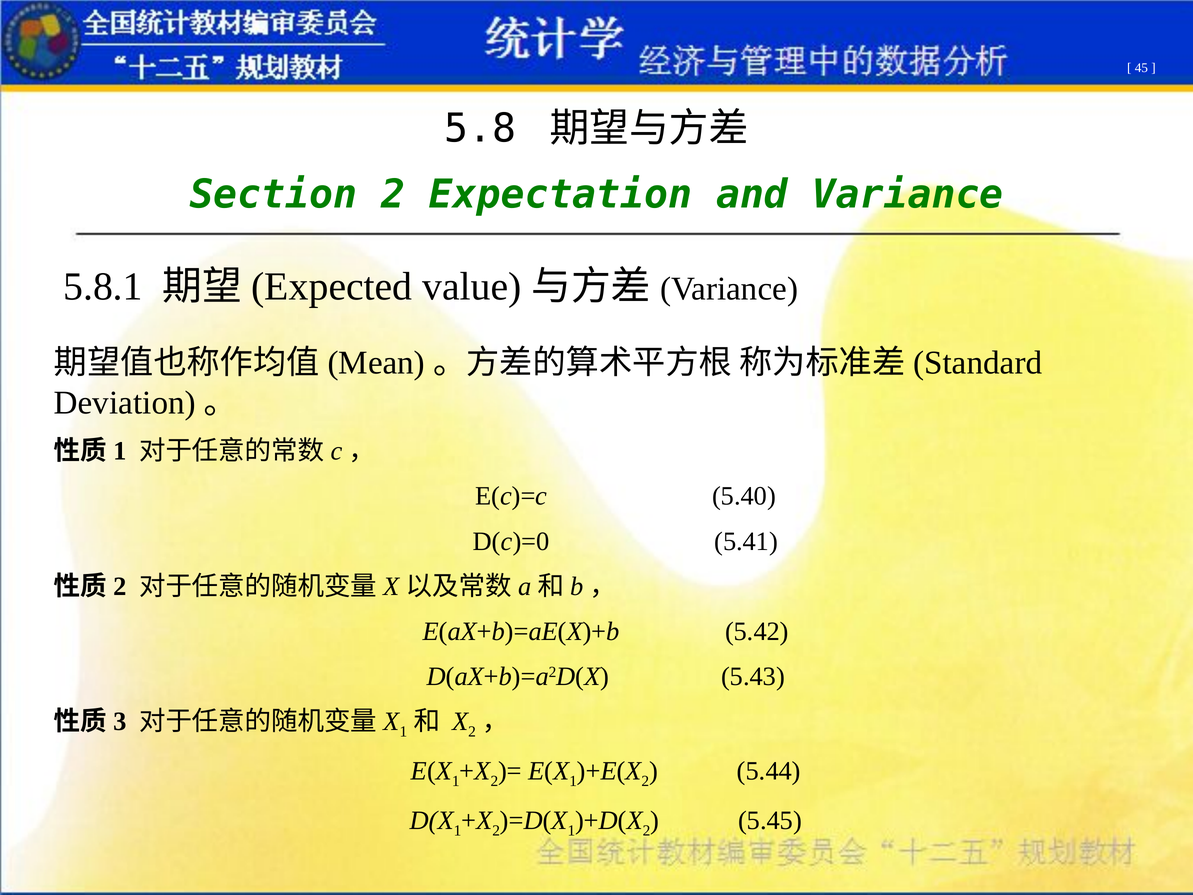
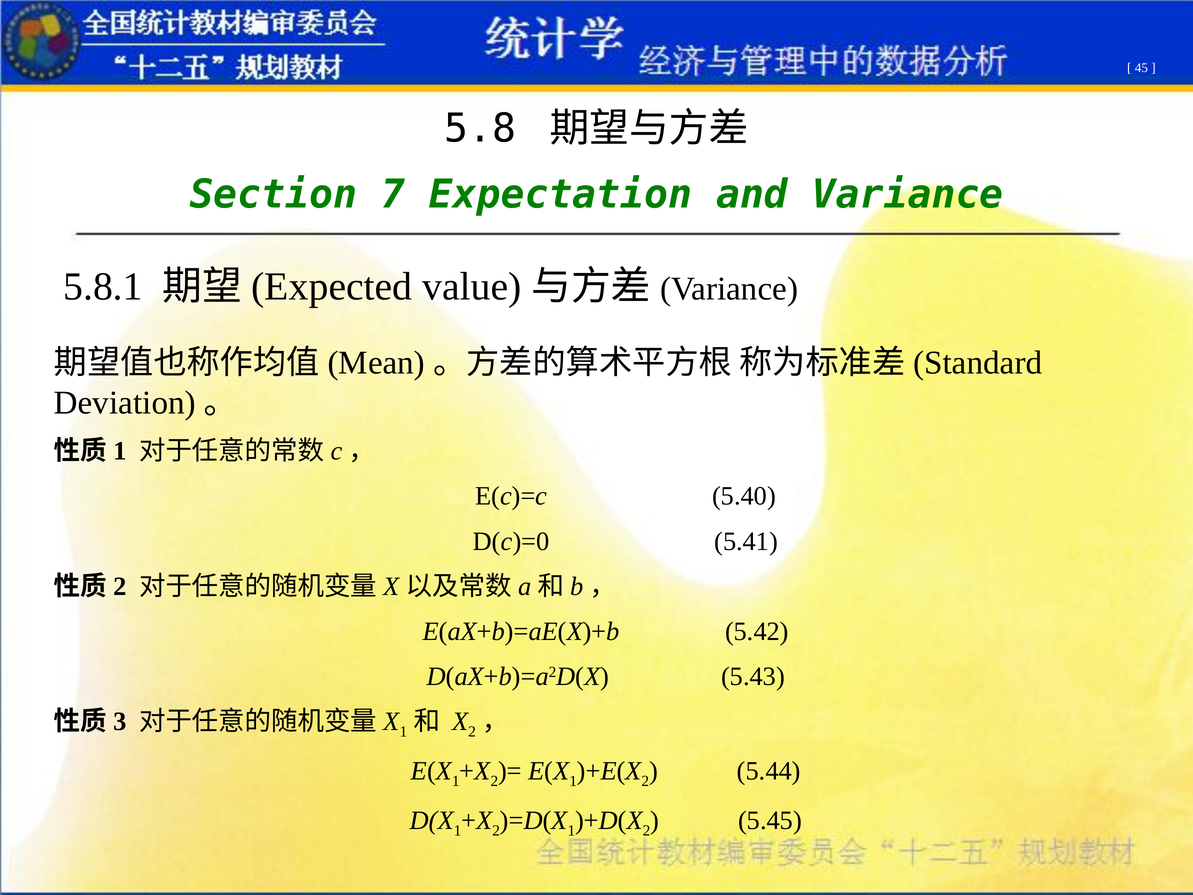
Section 2: 2 -> 7 (393, 195)
